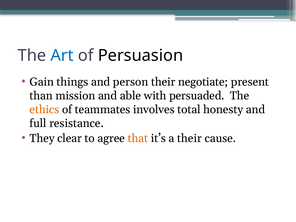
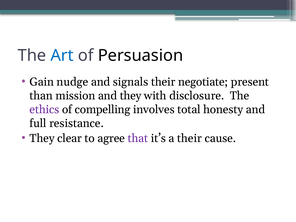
things: things -> nudge (72, 82)
person: person -> signals (131, 82)
and able: able -> they (131, 96)
persuaded: persuaded -> disclosure (197, 96)
ethics colour: orange -> purple (44, 110)
teammates: teammates -> compelling (103, 110)
that colour: orange -> purple (138, 138)
